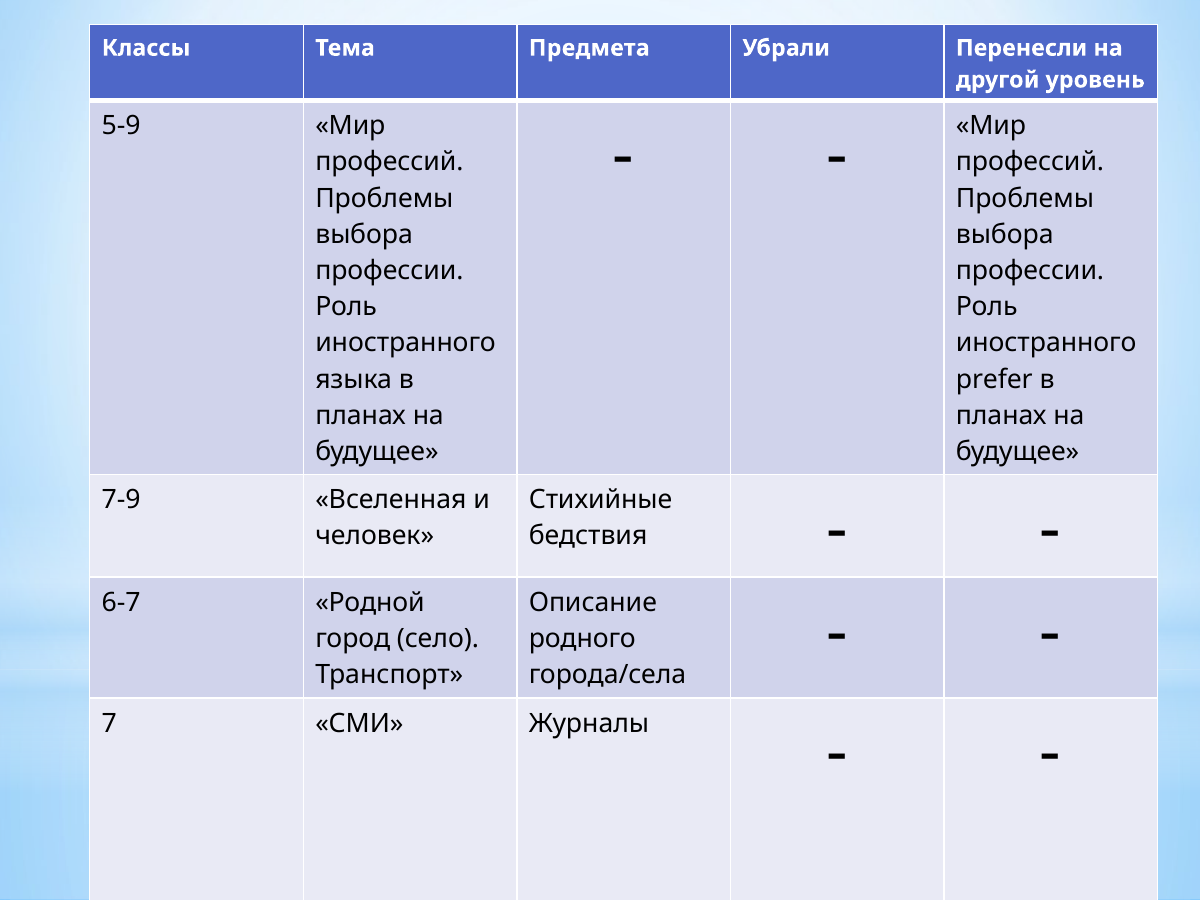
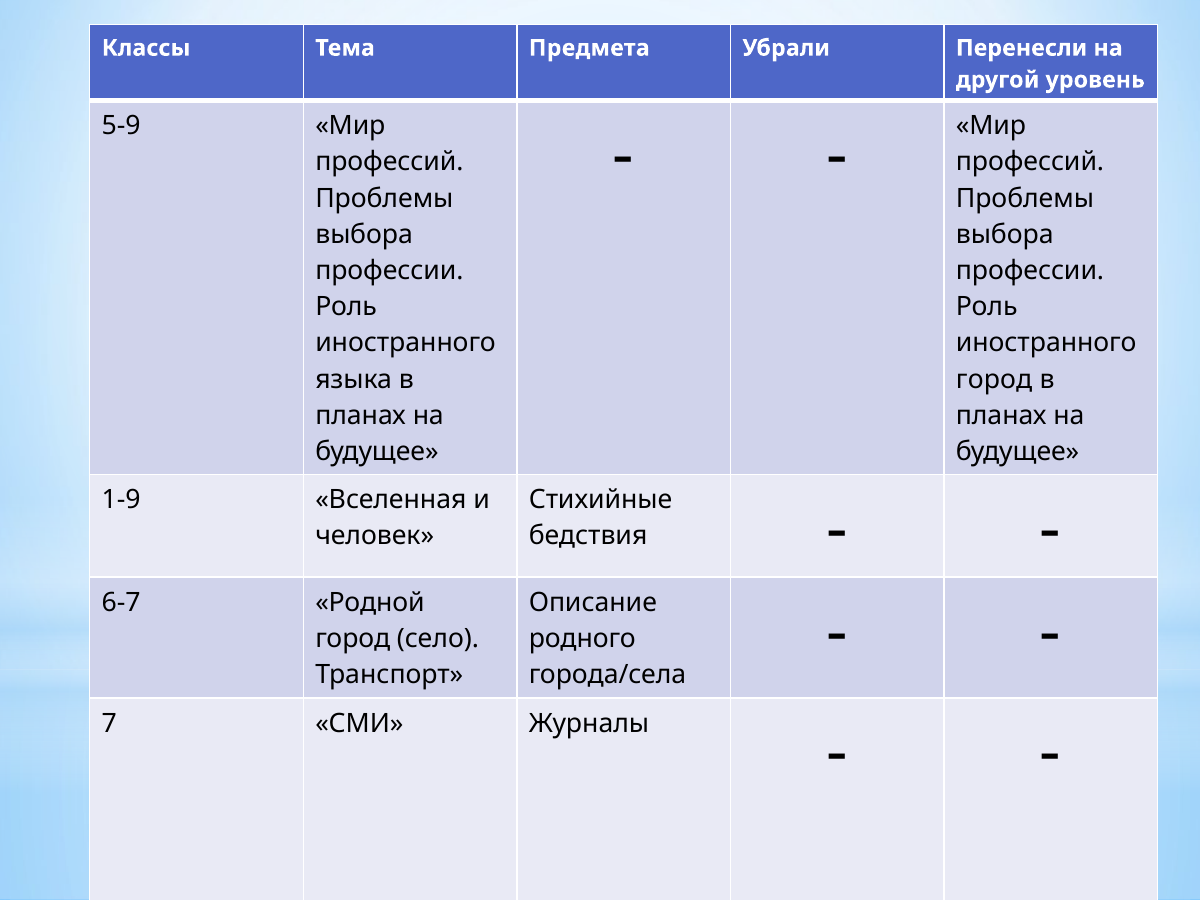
prefer: prefer -> город (994, 379)
7-9: 7-9 -> 1-9 (121, 500)
